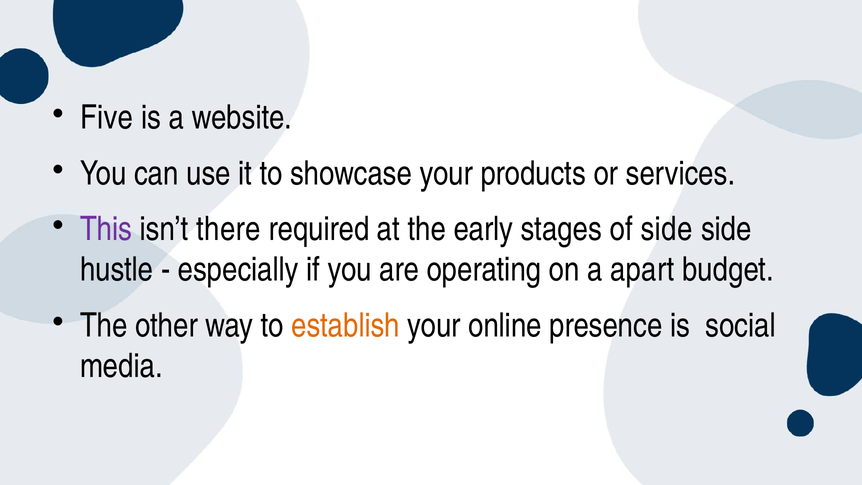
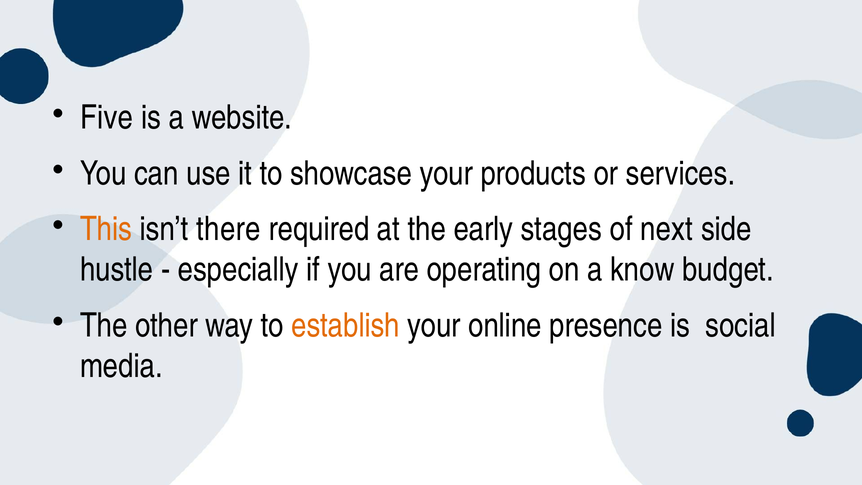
This colour: purple -> orange (106, 229)
of side: side -> next (667, 229)
apart: apart -> know (642, 270)
